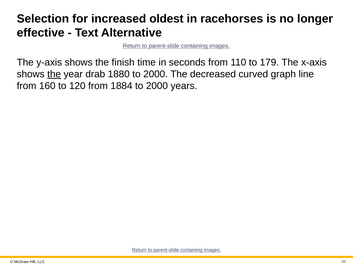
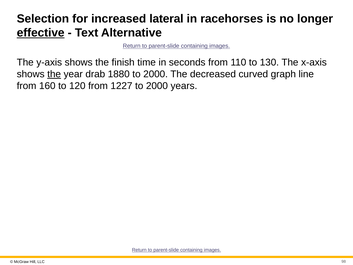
oldest: oldest -> lateral (166, 19)
effective underline: none -> present (41, 33)
179: 179 -> 130 (269, 62)
1884: 1884 -> 1227 (121, 86)
